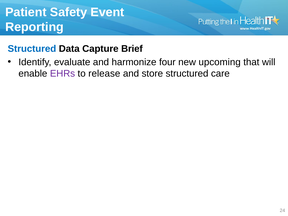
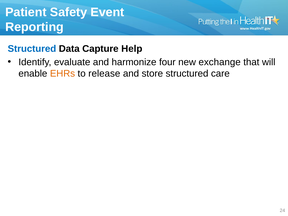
Brief: Brief -> Help (132, 49)
upcoming: upcoming -> exchange (220, 62)
EHRs colour: purple -> orange (62, 74)
